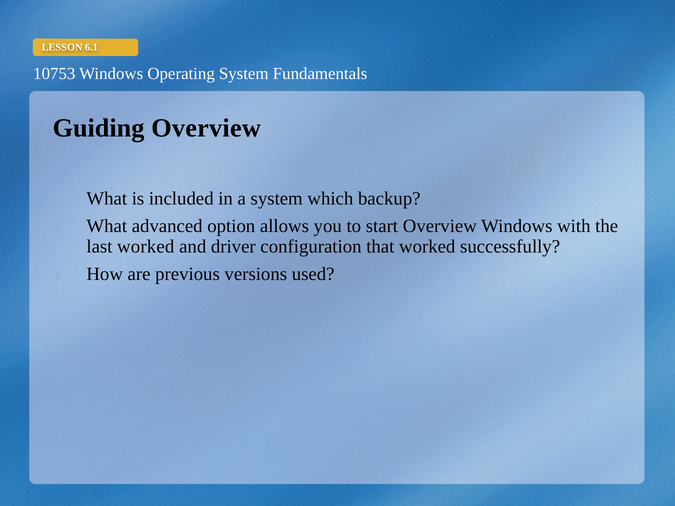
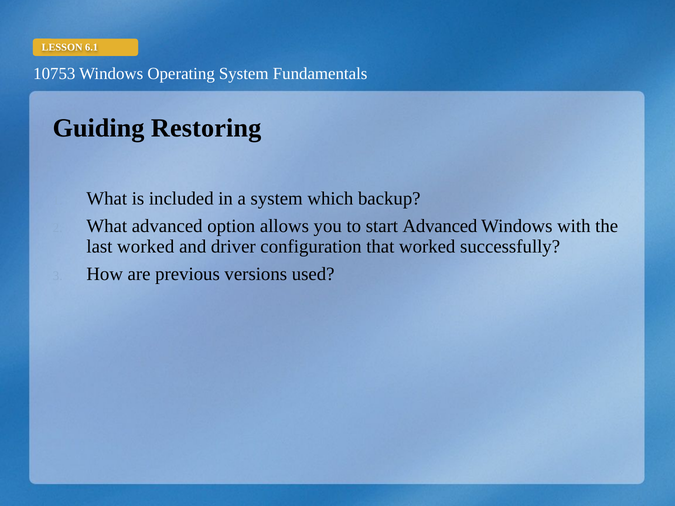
Guiding Overview: Overview -> Restoring (206, 128)
start Overview: Overview -> Advanced (440, 226)
